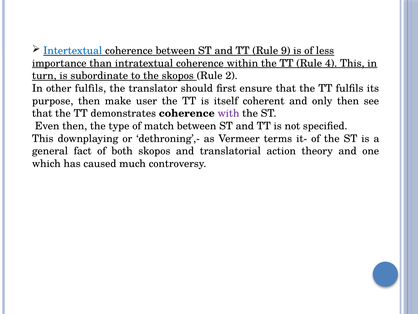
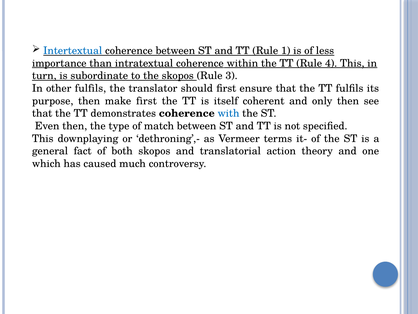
9: 9 -> 1 (286, 51)
2: 2 -> 3 (232, 76)
make user: user -> first (146, 101)
with colour: purple -> blue (228, 113)
